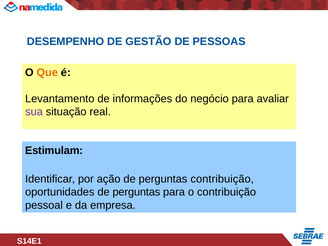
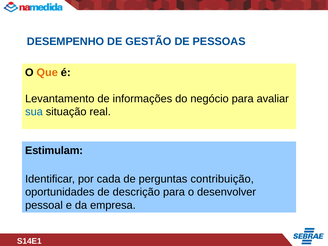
sua colour: purple -> blue (34, 112)
ação: ação -> cada (109, 179)
oportunidades de perguntas: perguntas -> descrição (136, 192)
o contribuição: contribuição -> desenvolver (227, 192)
